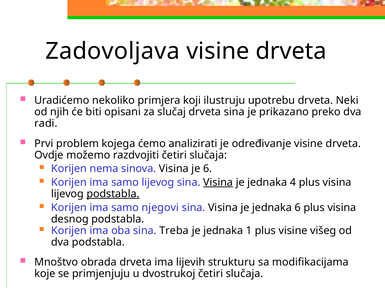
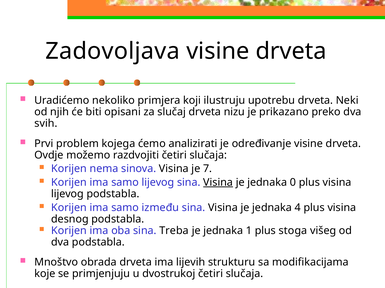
drveta sina: sina -> nizu (234, 112)
radi: radi -> svih (46, 124)
je 6: 6 -> 7 (208, 169)
4: 4 -> 0 (293, 183)
podstabla underline: present -> none (113, 194)
njegovi: njegovi -> između (160, 208)
jednaka 6: 6 -> 4 (298, 208)
plus visine: visine -> stoga (293, 231)
